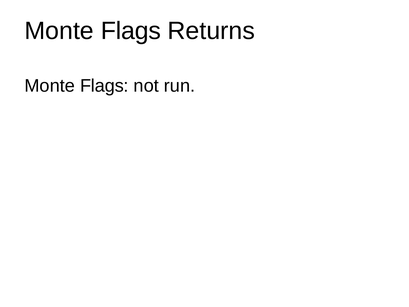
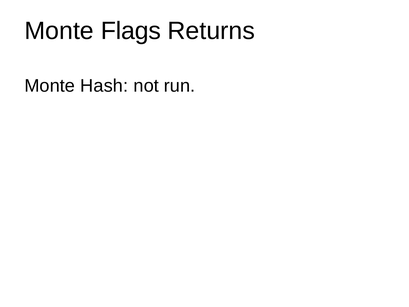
Flags: Flags -> Hash (104, 86)
